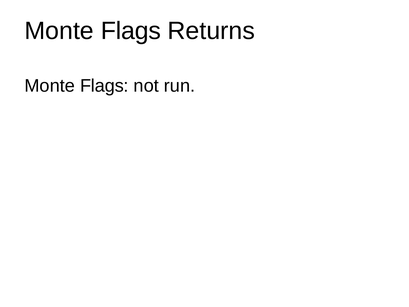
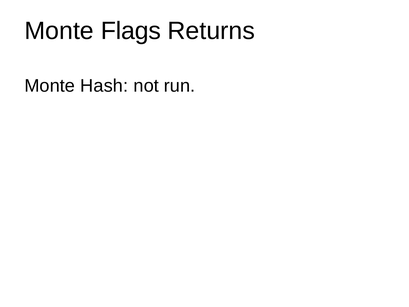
Flags: Flags -> Hash (104, 86)
